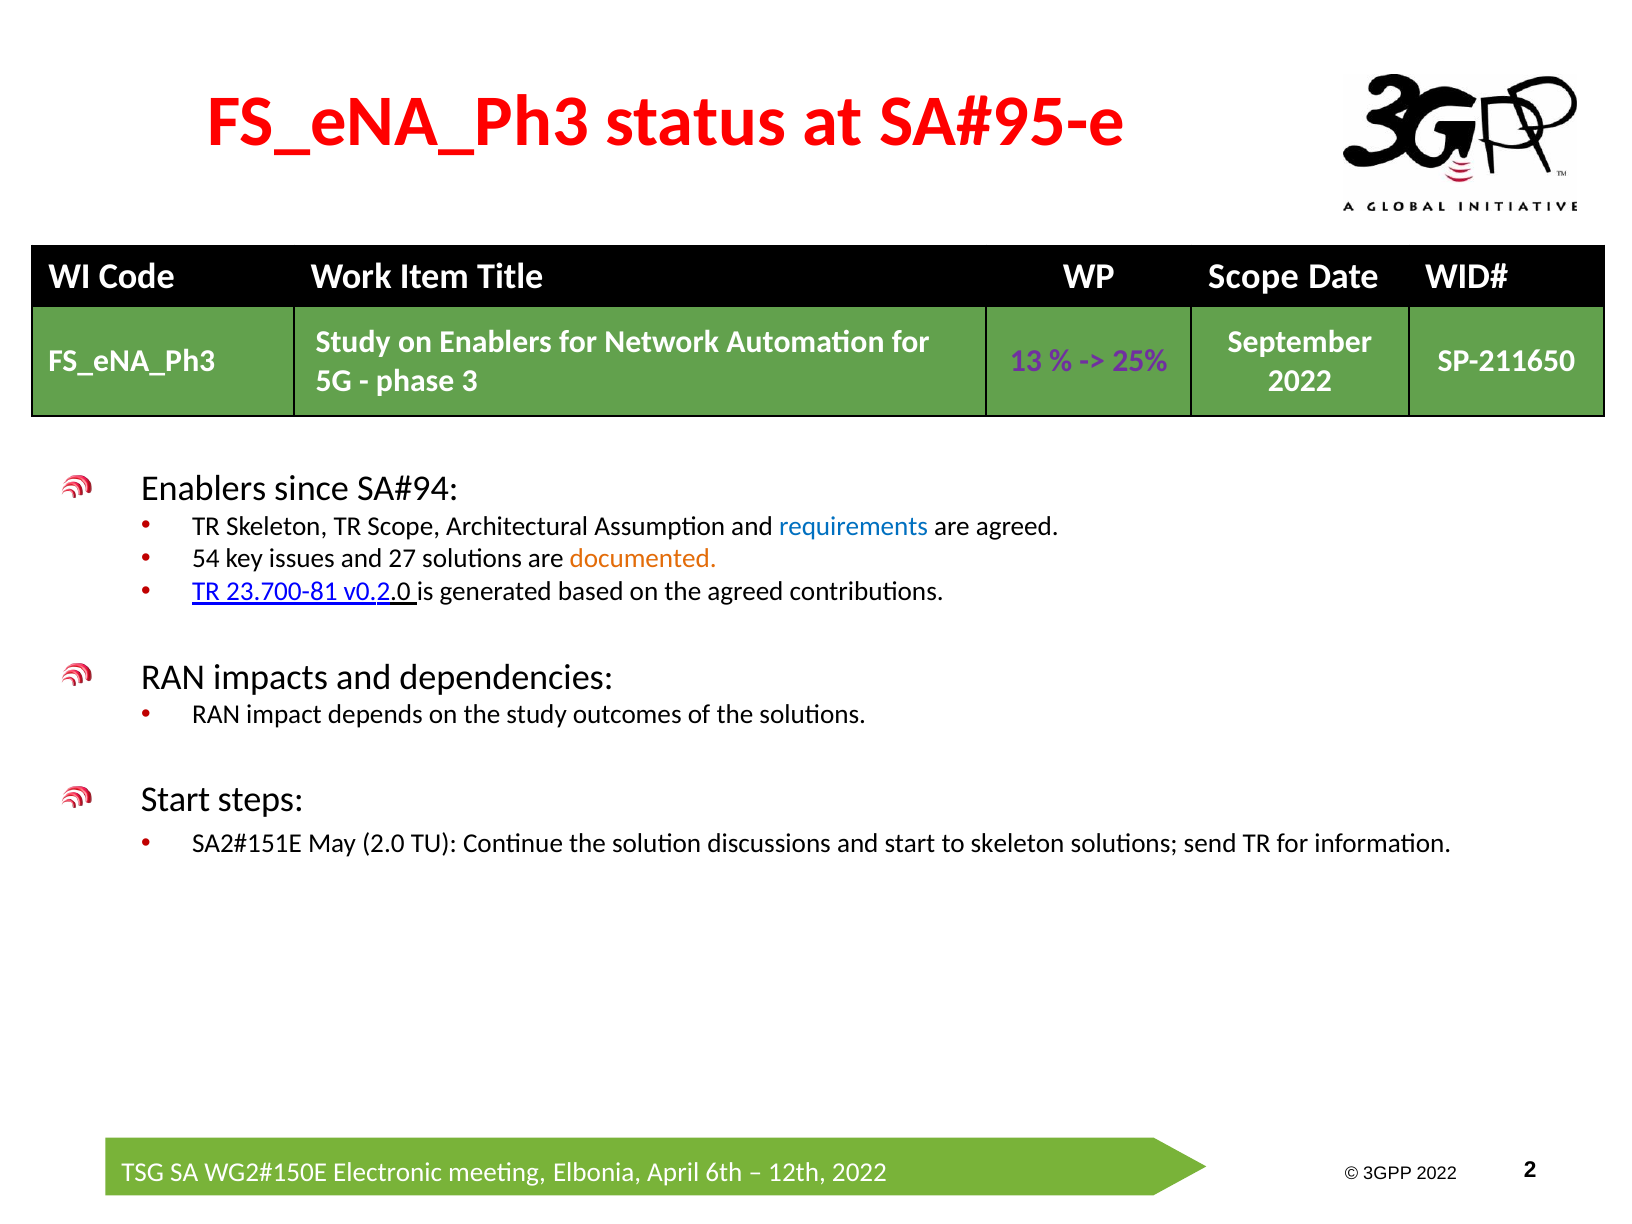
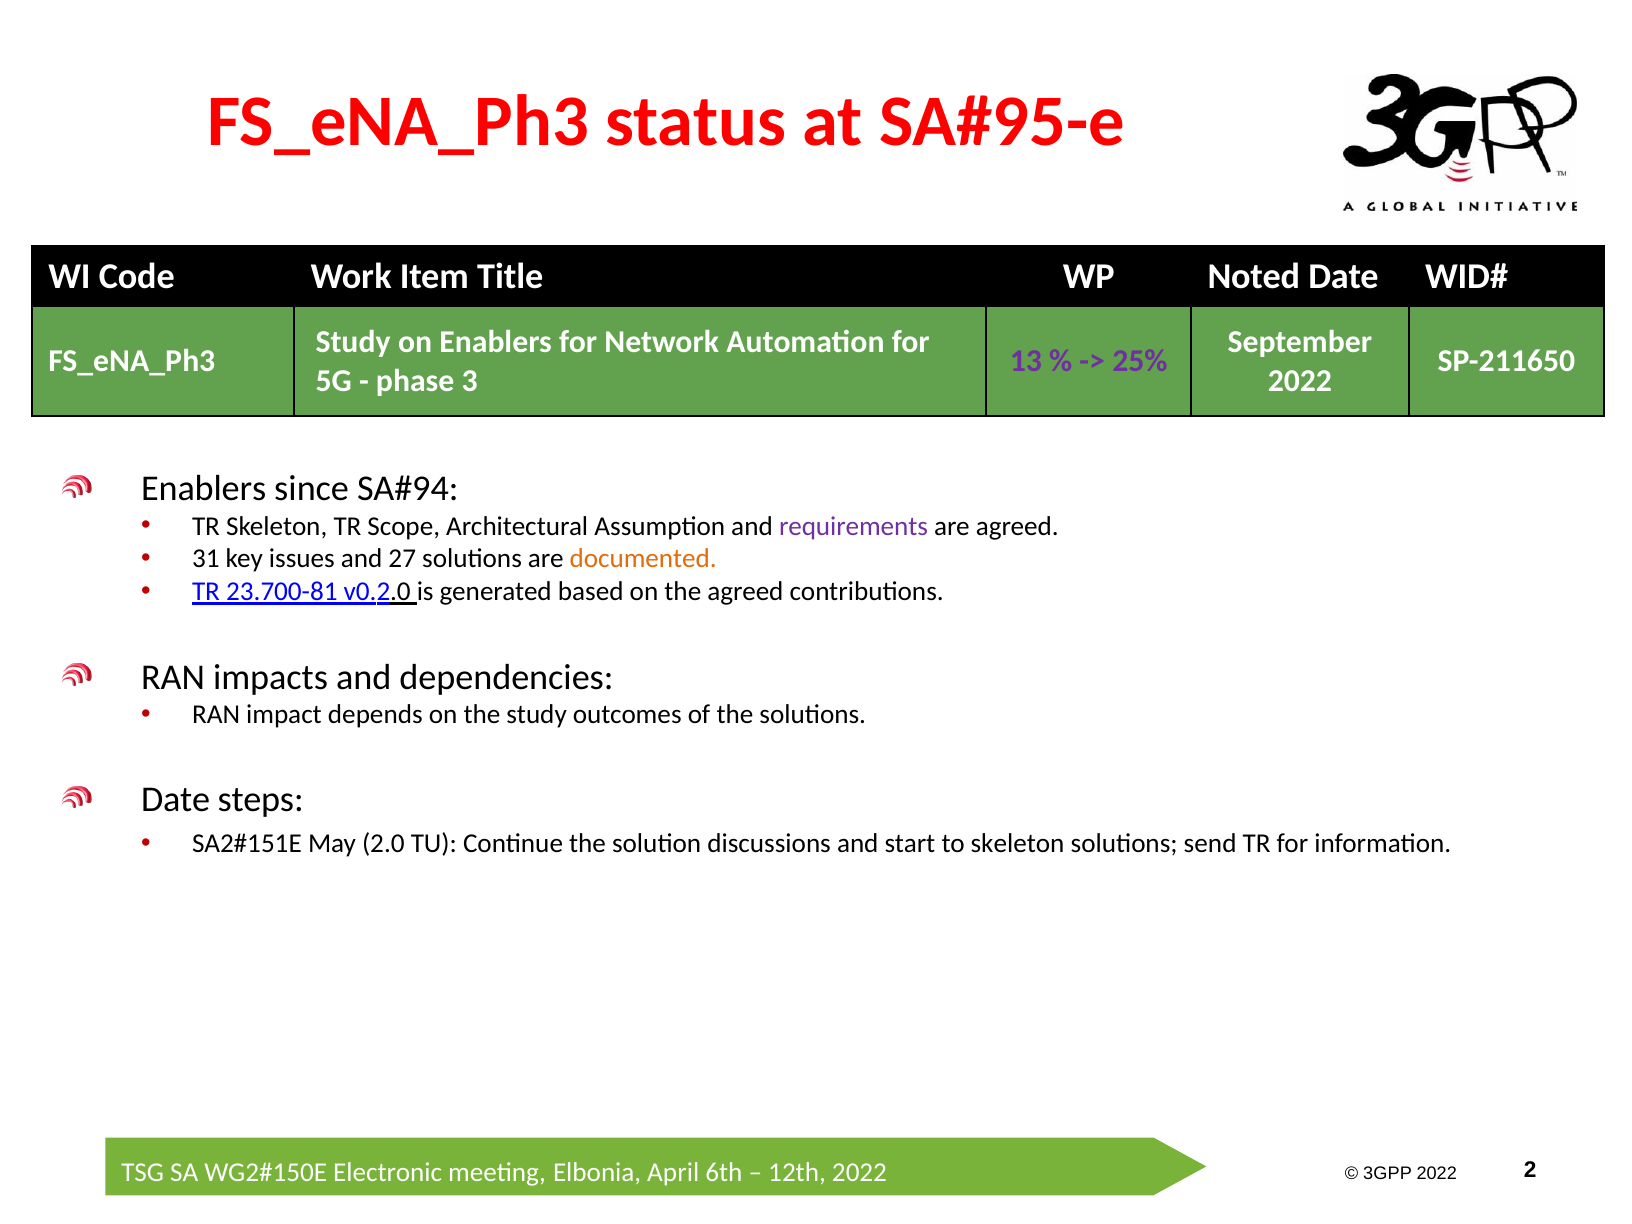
WP Scope: Scope -> Noted (1254, 276)
requirements colour: blue -> purple (853, 526)
54: 54 -> 31 (206, 559)
Start: Start -> Date (176, 800)
